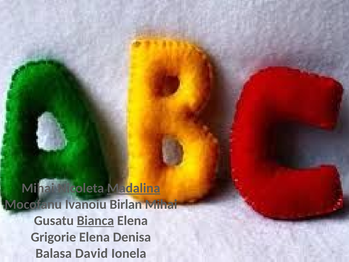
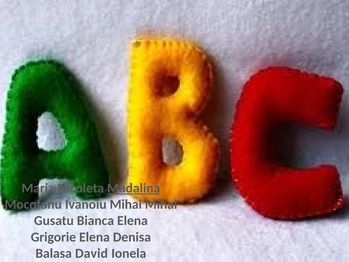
Mihai: Mihai -> Maria (38, 188)
Ivanoiu Birlan: Birlan -> Mihai (126, 204)
Bianca underline: present -> none (95, 221)
